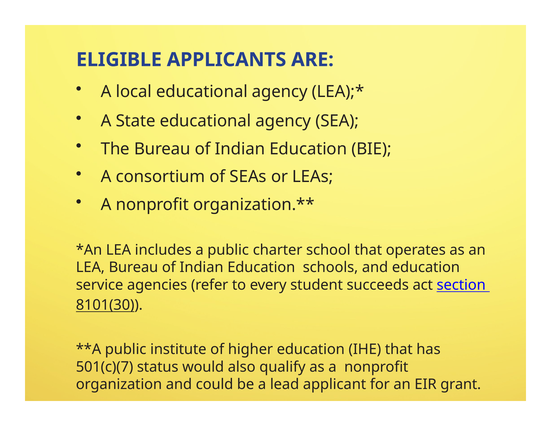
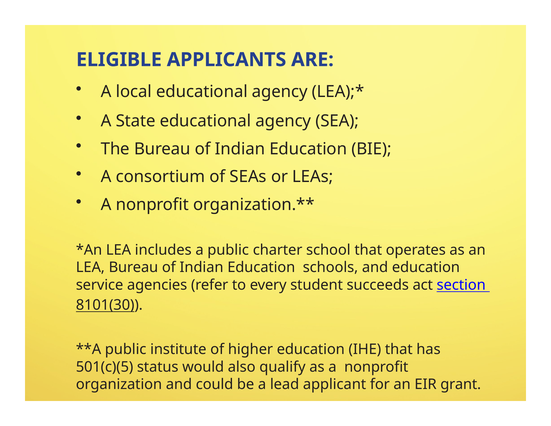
501(c)(7: 501(c)(7 -> 501(c)(5 (105, 367)
